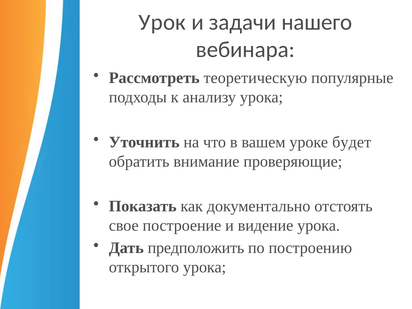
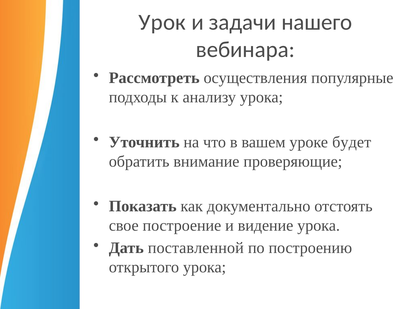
теоретическую: теоретическую -> осуществления (255, 78)
предположить: предположить -> поставленной (196, 248)
